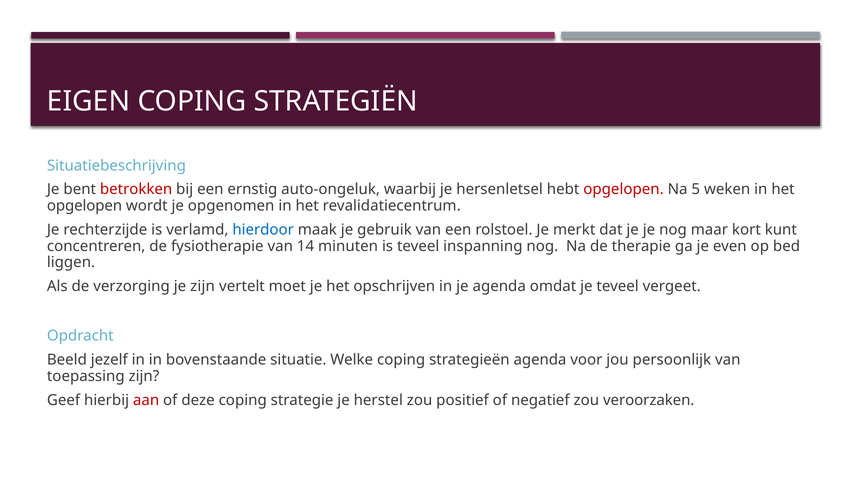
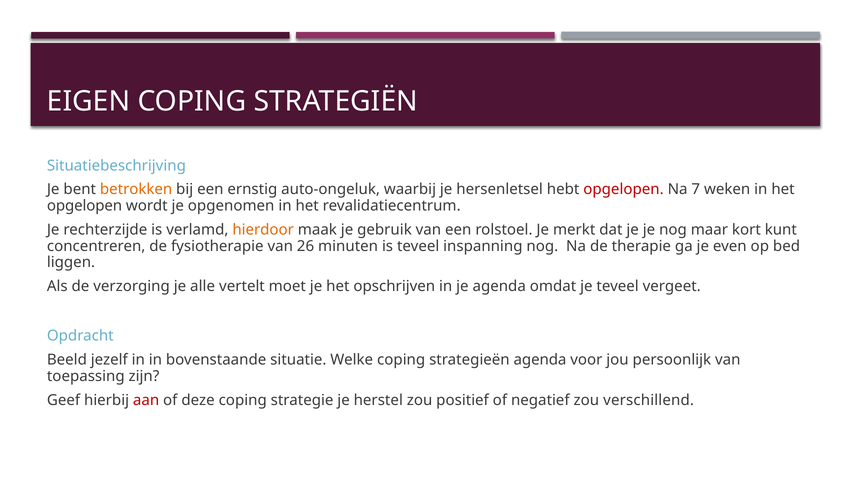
betrokken colour: red -> orange (136, 189)
5: 5 -> 7 (696, 189)
hierdoor colour: blue -> orange (263, 230)
14: 14 -> 26 (306, 246)
je zijn: zijn -> alle (203, 286)
veroorzaken: veroorzaken -> verschillend (649, 400)
